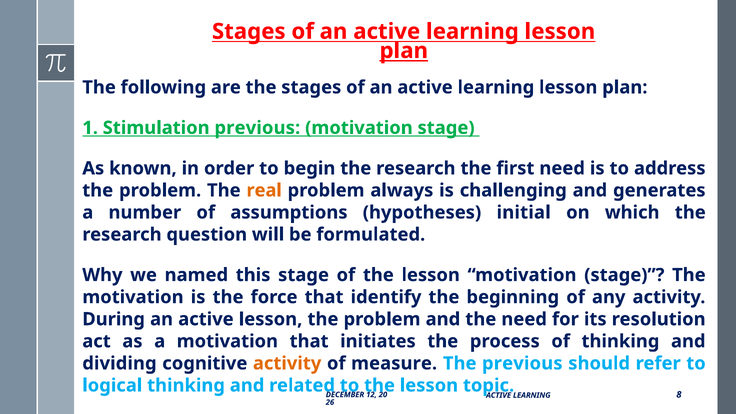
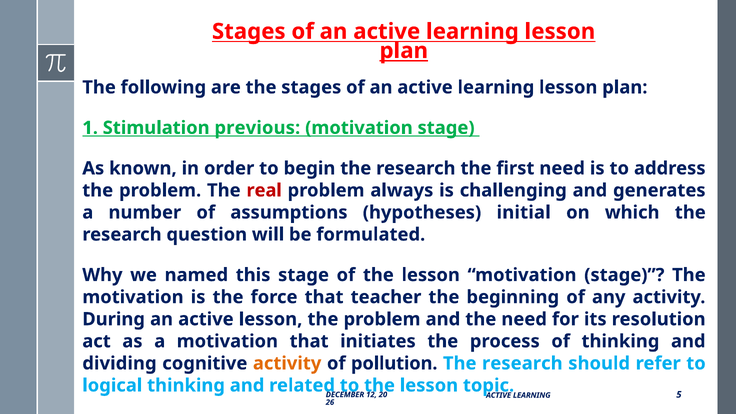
real colour: orange -> red (264, 190)
identify: identify -> teacher (386, 297)
measure: measure -> pollution (394, 363)
previous: previous -> research (522, 363)
8: 8 -> 5 (679, 395)
